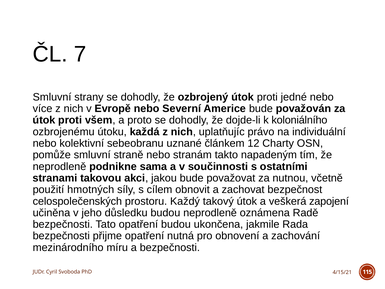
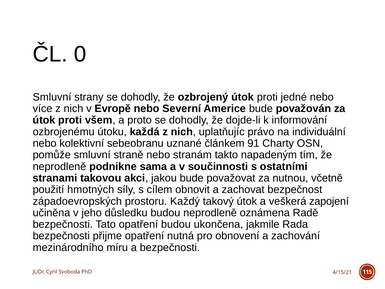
7: 7 -> 0 (80, 54)
koloniálního: koloniálního -> informování (299, 120)
12: 12 -> 91 (253, 143)
celospolečenských: celospolečenských -> západoevropských (77, 201)
